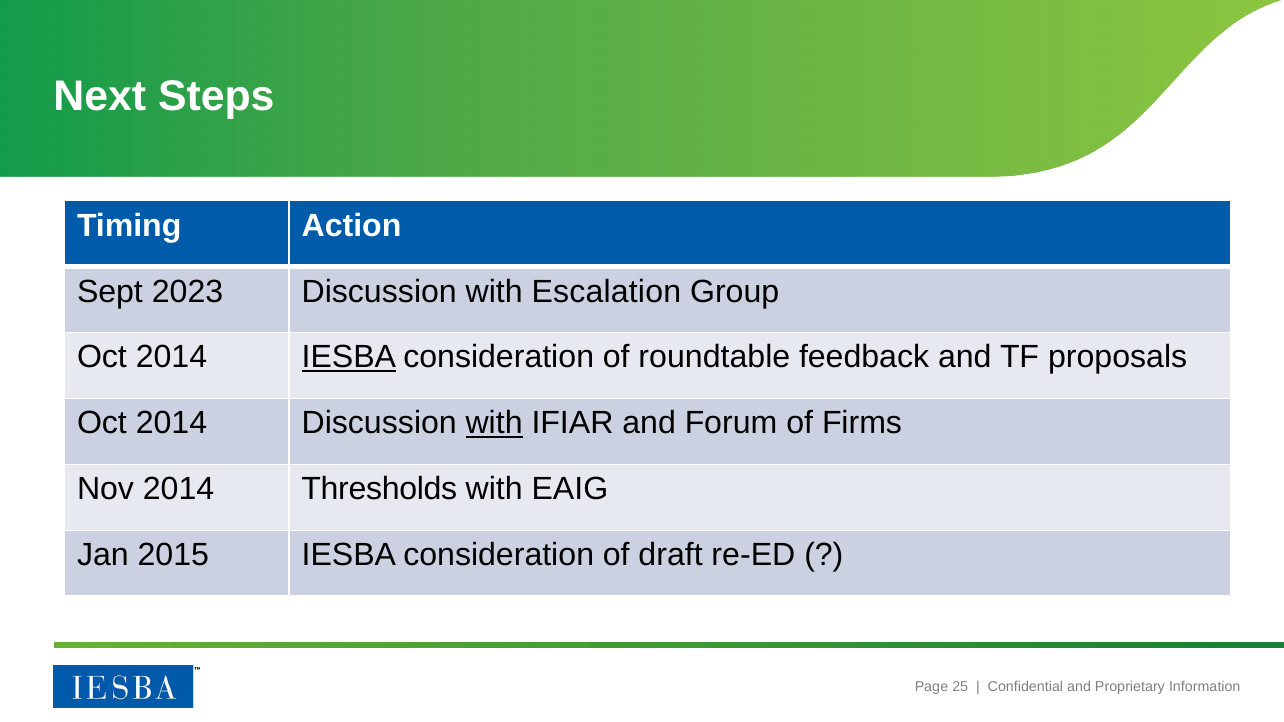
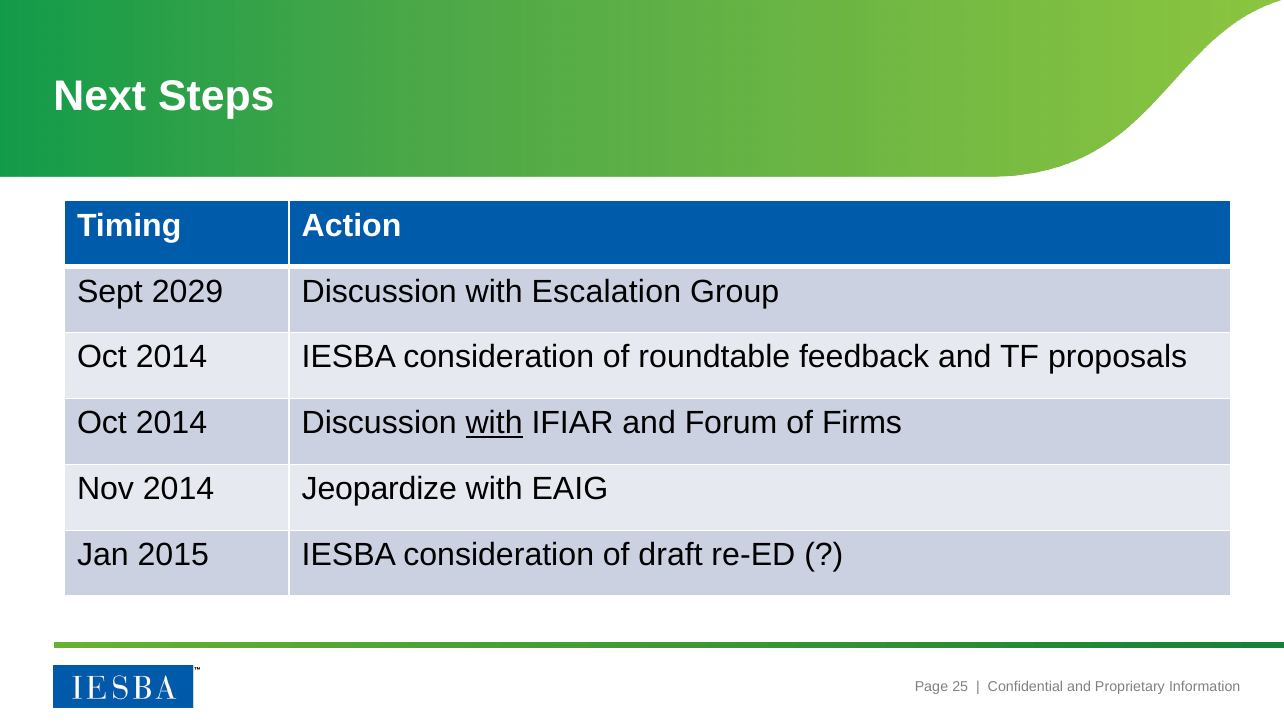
2023: 2023 -> 2029 (188, 292)
IESBA underline: present -> none (349, 358)
Thresholds: Thresholds -> Jeopardize (379, 489)
